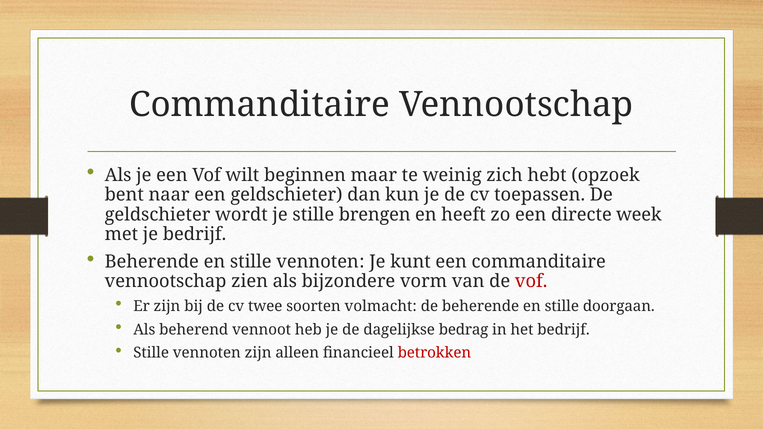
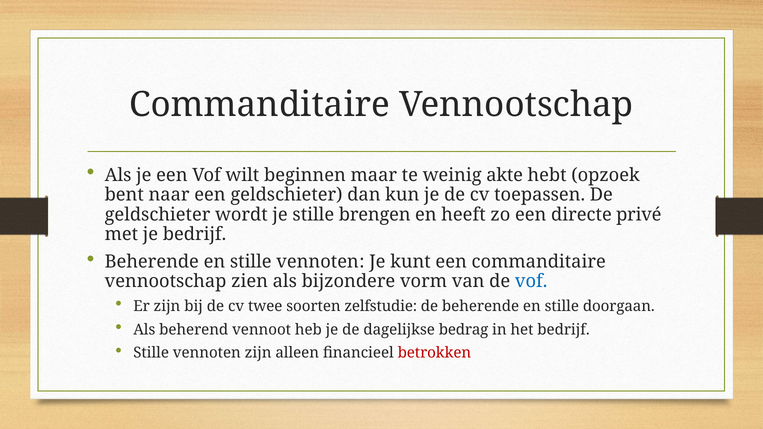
zich: zich -> akte (505, 175)
week: week -> privé (639, 215)
vof colour: red -> blue (531, 282)
volmacht: volmacht -> zelfstudie (381, 306)
